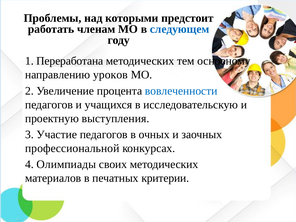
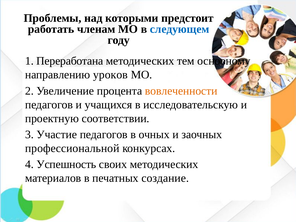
вовлеченности colour: blue -> orange (181, 91)
выступления: выступления -> соответствии (116, 118)
Олимпиады: Олимпиады -> Успешность (66, 164)
критерии: критерии -> создание (165, 178)
